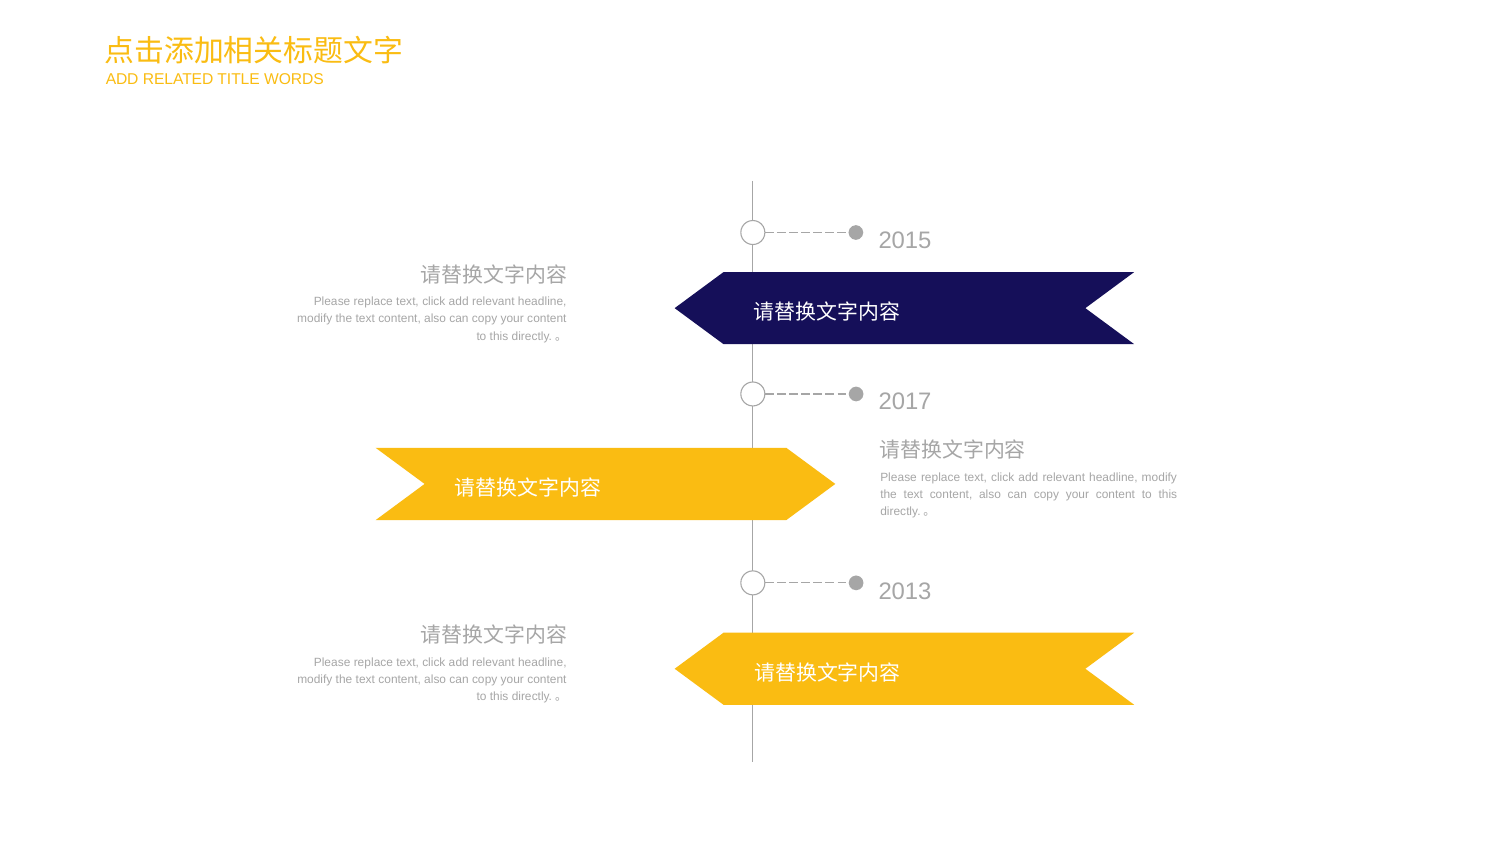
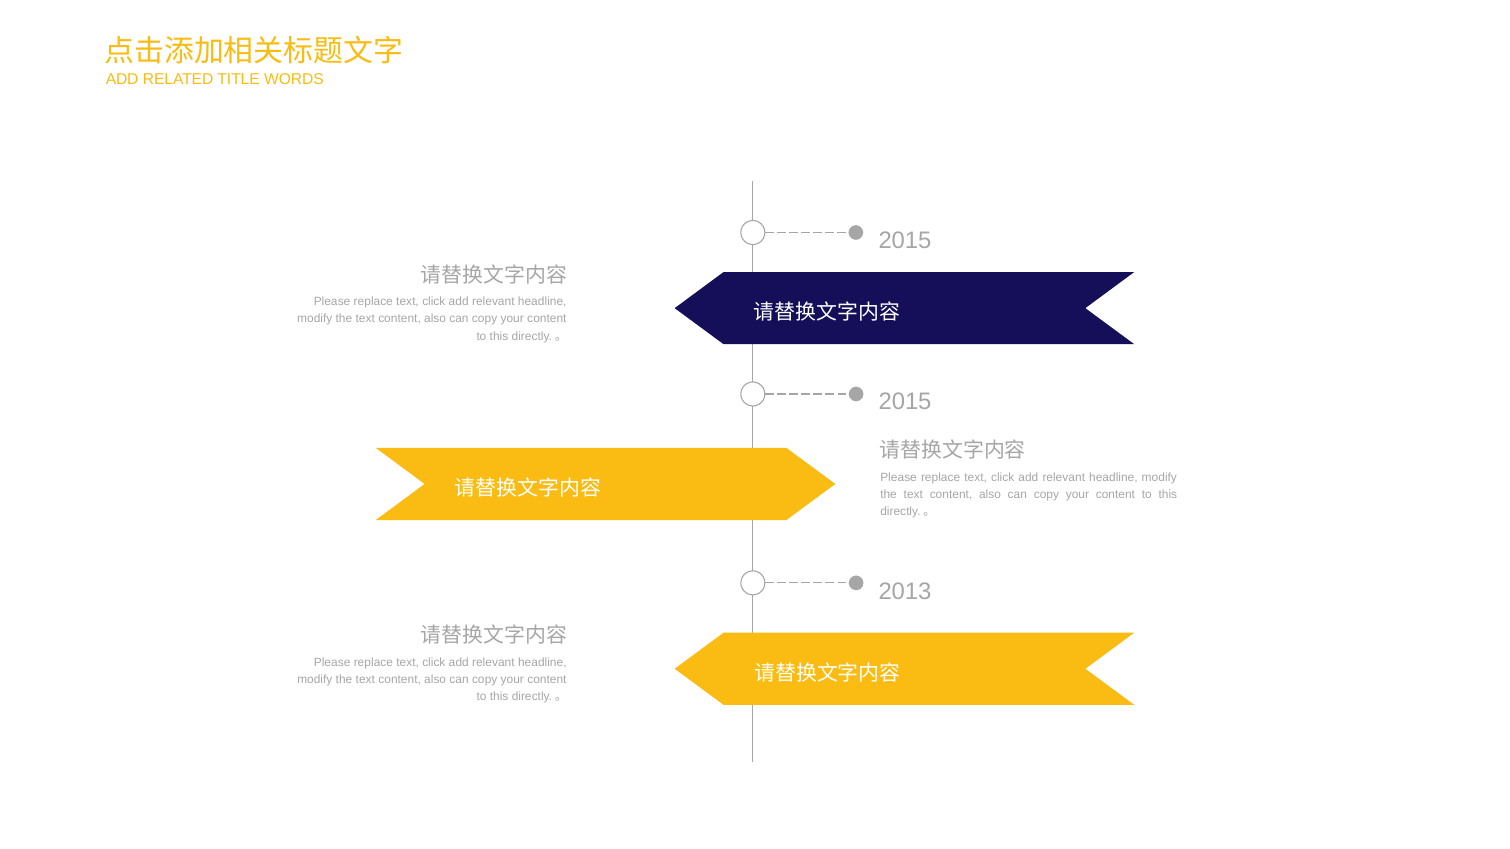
2017: 2017 -> 2015 (905, 402)
